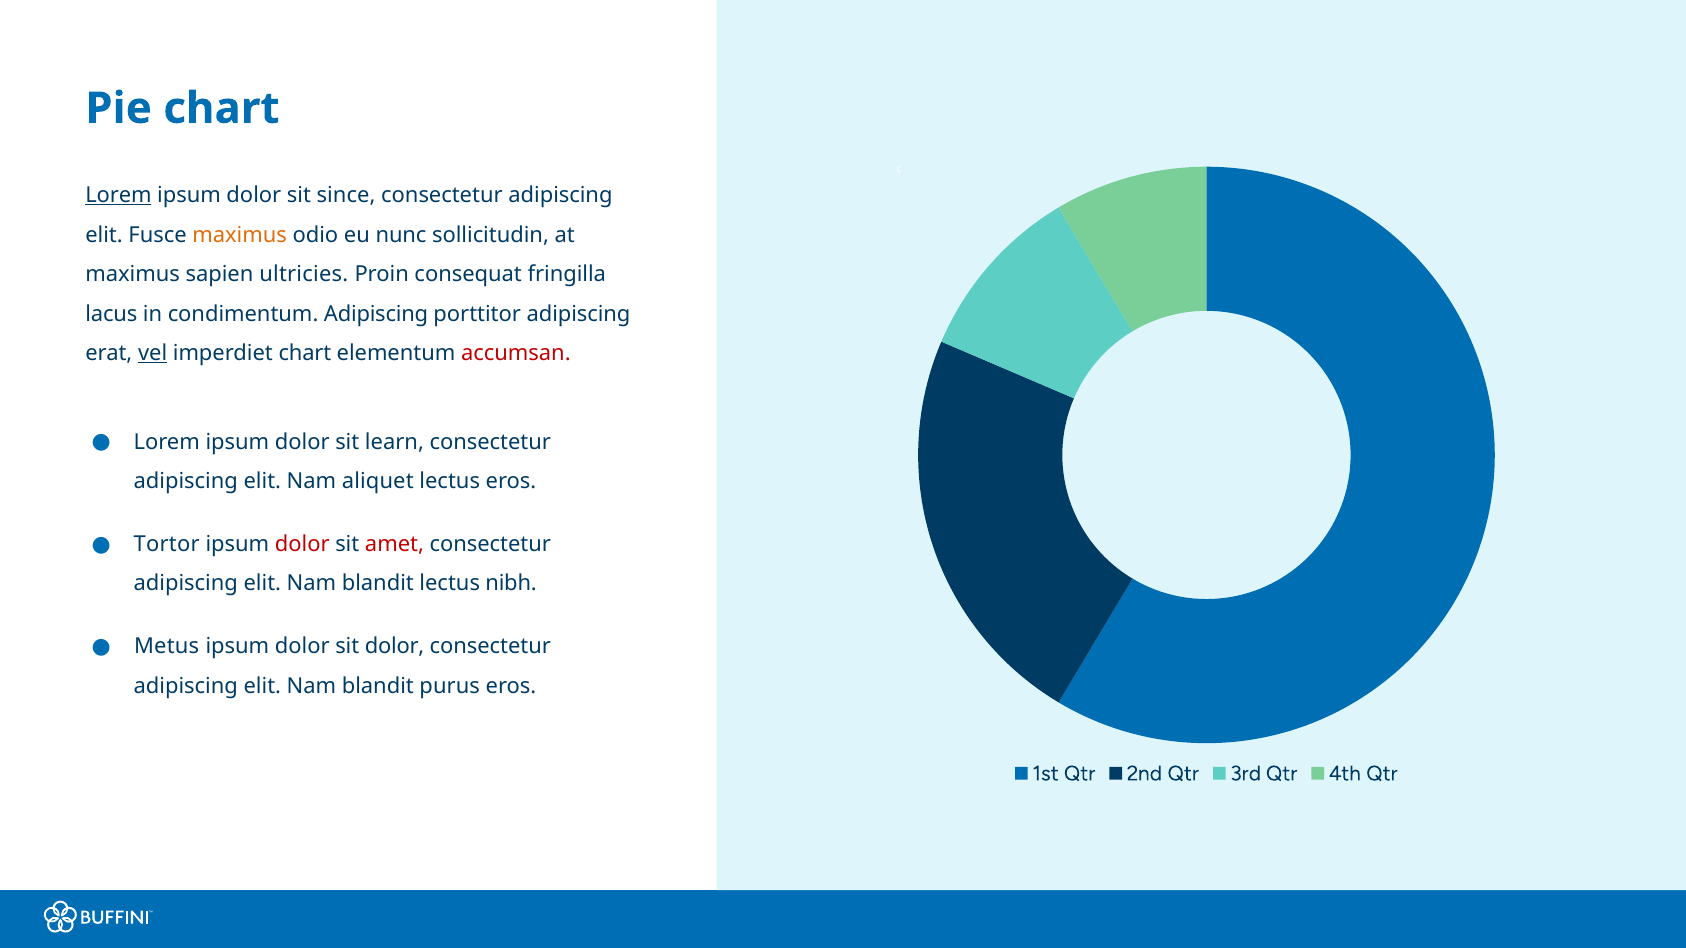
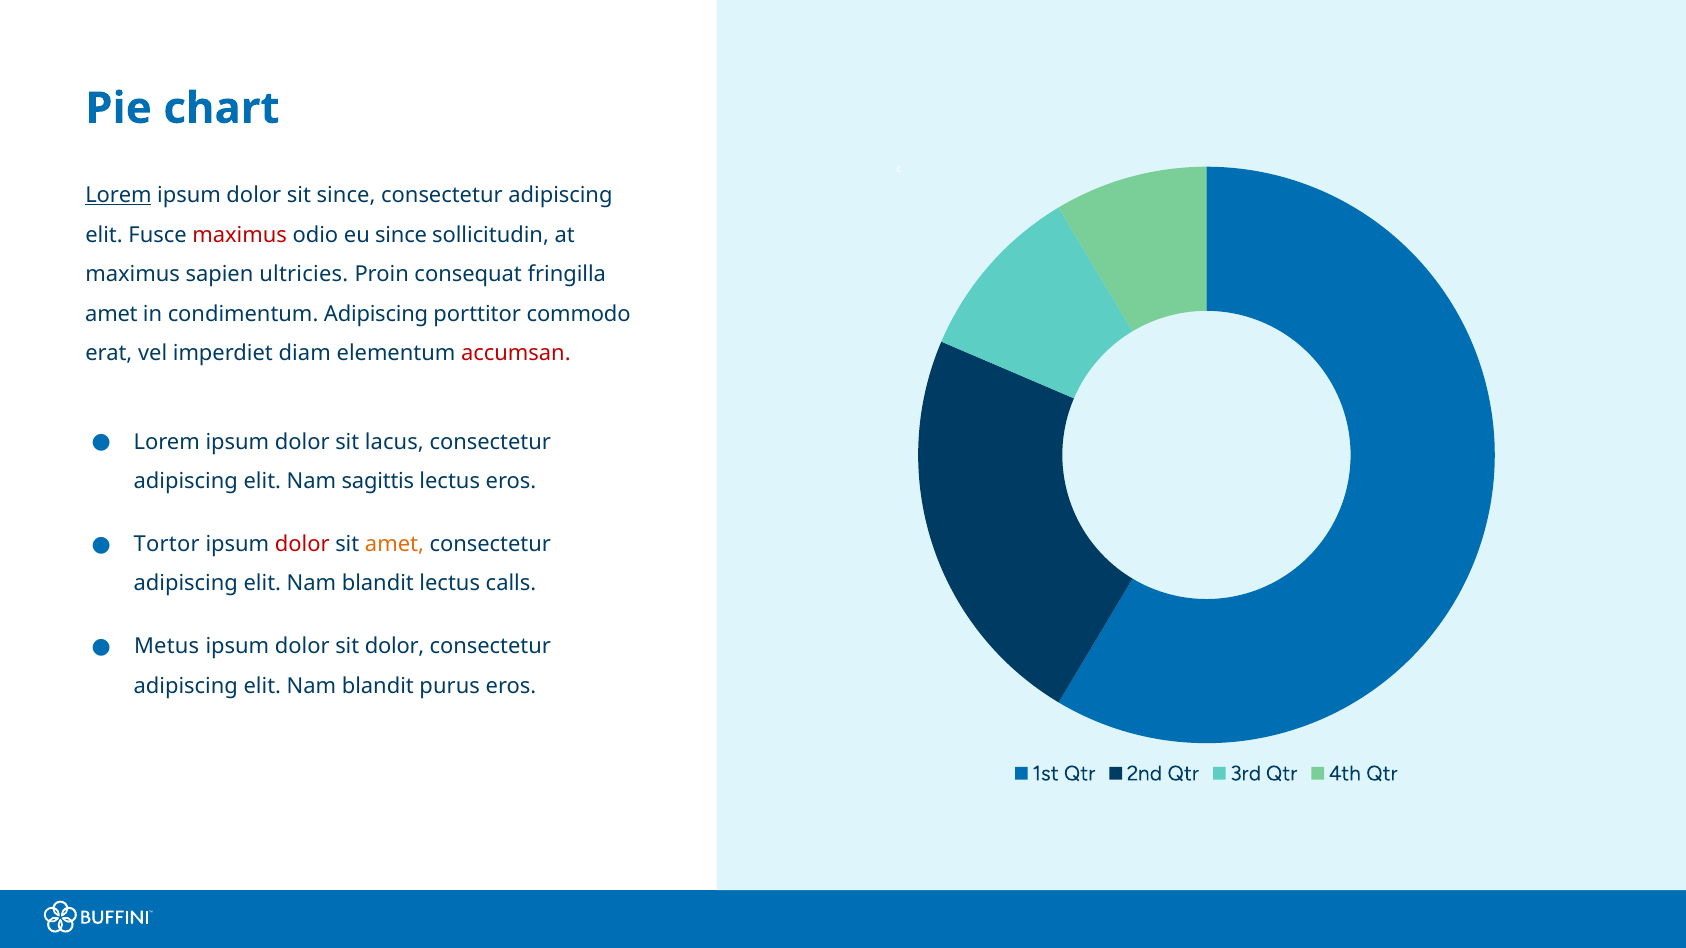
maximus colour: orange -> red (240, 235)
eu nunc: nunc -> since (401, 235)
lacus: lacus -> amet (111, 314)
porttitor adipiscing: adipiscing -> commodo (579, 314)
vel underline: present -> none (153, 353)
imperdiet chart: chart -> diam (305, 353)
learn: learn -> lacus (394, 442)
aliquet: aliquet -> sagittis (378, 481)
amet colour: red -> orange (394, 544)
nibh: nibh -> calls (511, 584)
